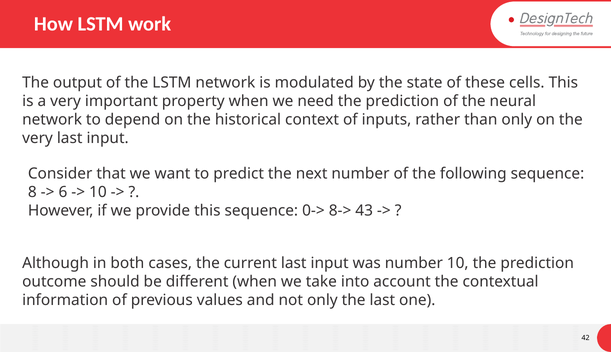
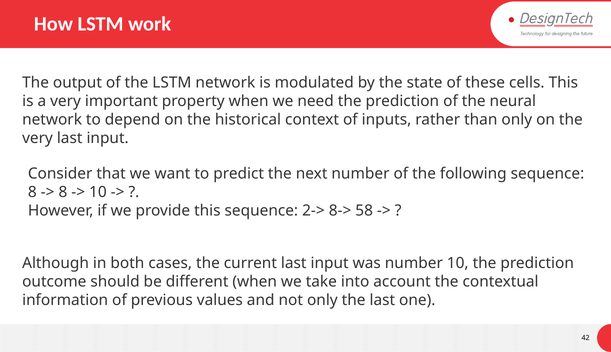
6: 6 -> 8 (63, 192)
0->: 0-> -> 2-> (313, 211)
43: 43 -> 58 (364, 211)
